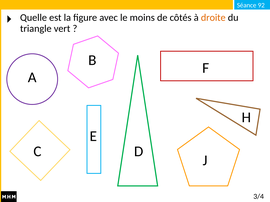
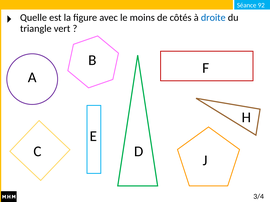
droite colour: orange -> blue (213, 18)
